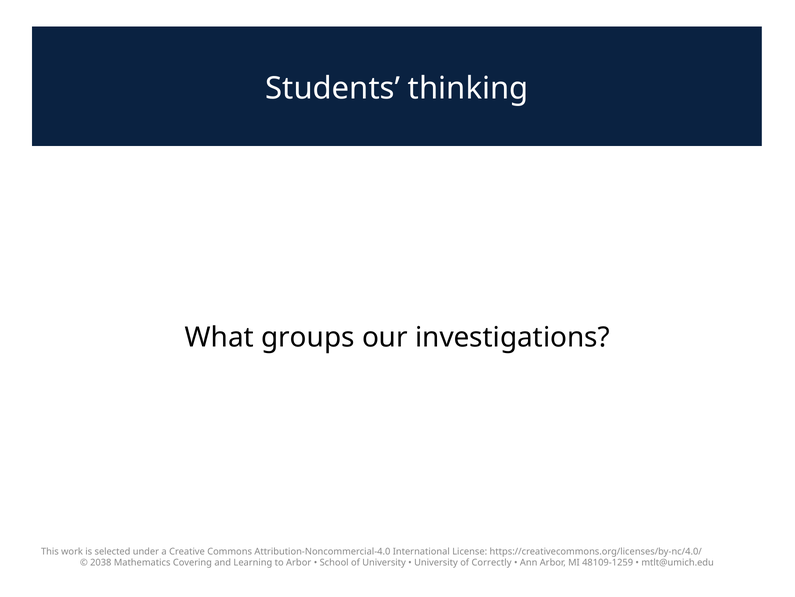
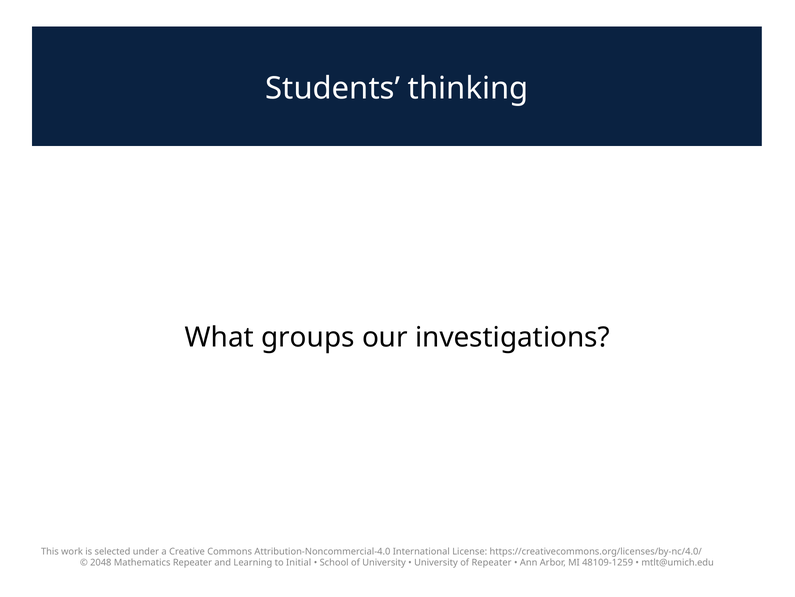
2038: 2038 -> 2048 (101, 562)
Mathematics Covering: Covering -> Repeater (192, 562)
to Arbor: Arbor -> Initial (299, 562)
of Correctly: Correctly -> Repeater (492, 562)
